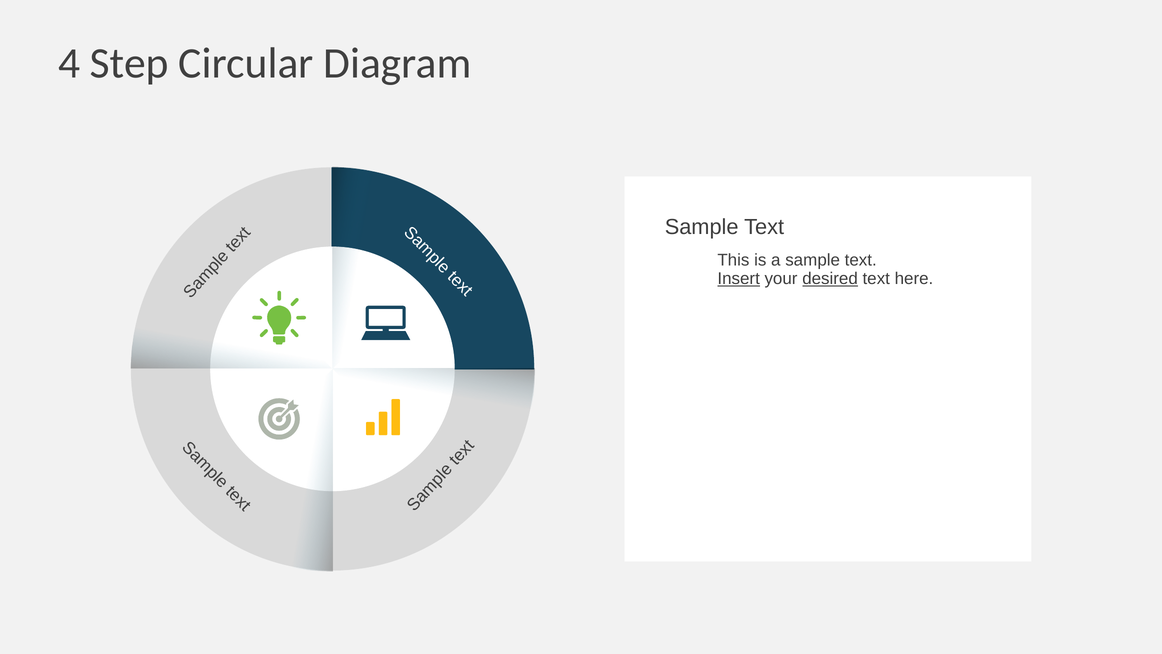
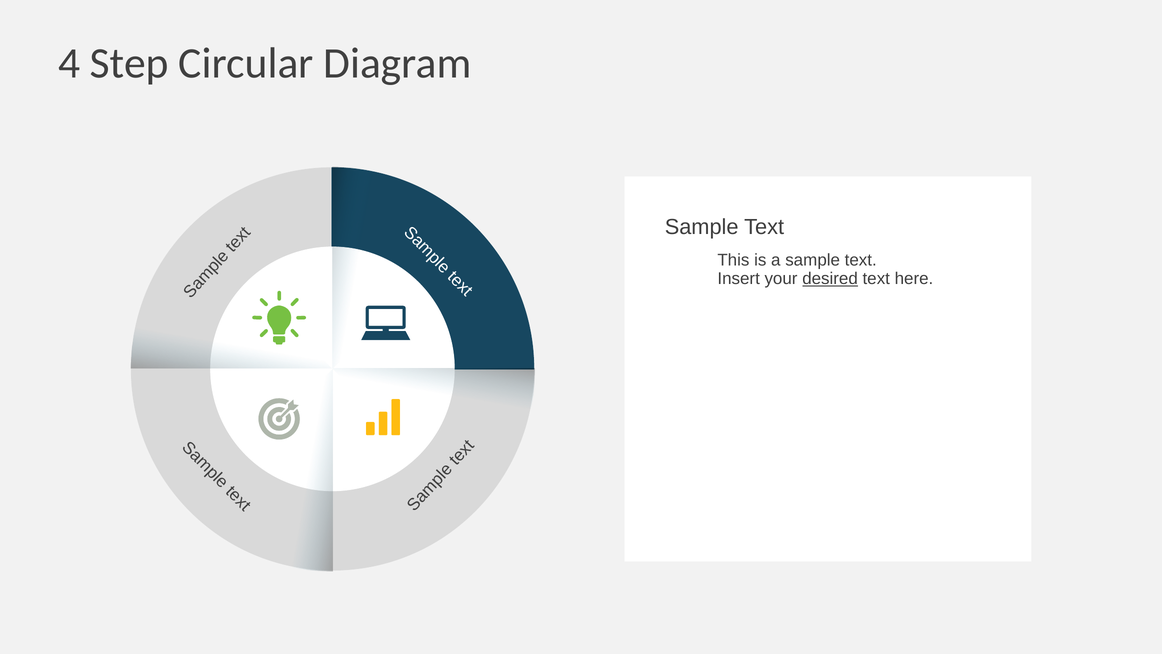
Insert underline: present -> none (739, 278)
